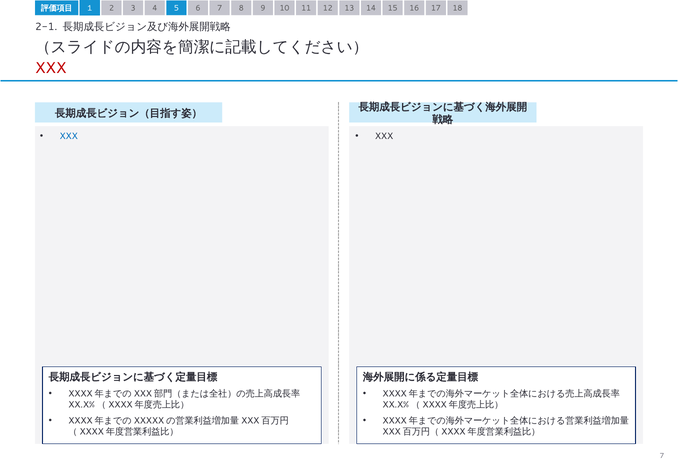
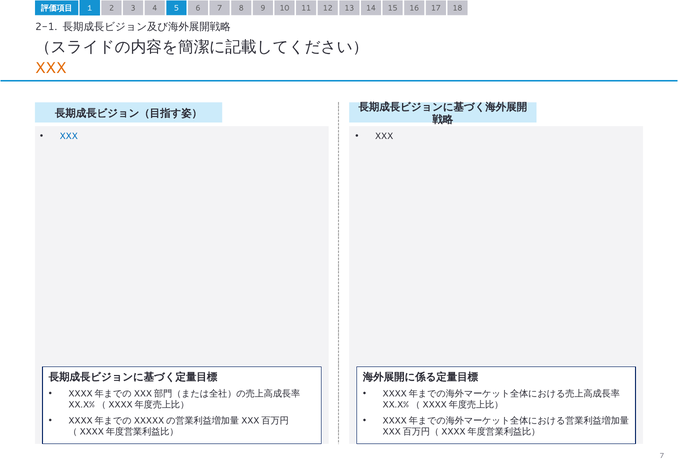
XXX colour: red -> orange (51, 68)
